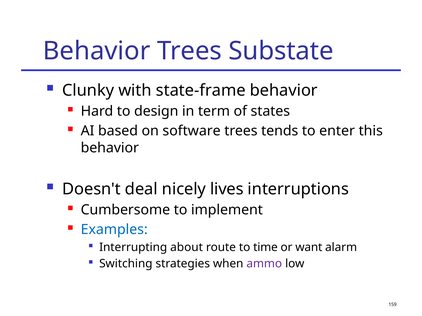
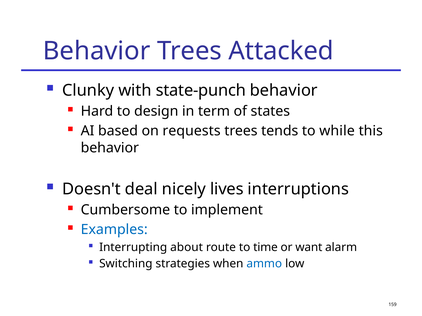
Substate: Substate -> Attacked (281, 51)
state-frame: state-frame -> state-punch (201, 90)
software: software -> requests (192, 131)
enter: enter -> while (337, 131)
ammo colour: purple -> blue (264, 264)
